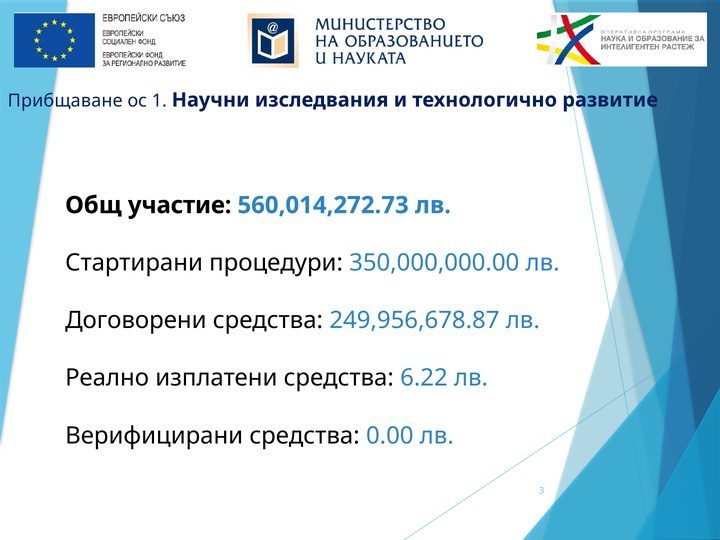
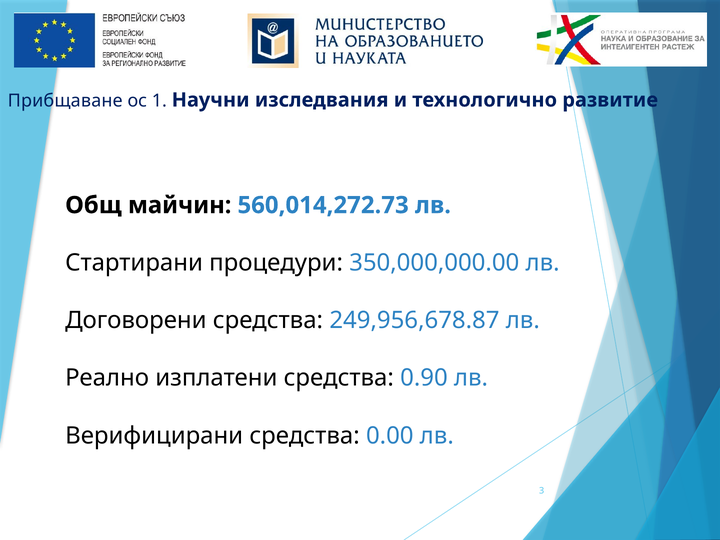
участие: участие -> майчин (180, 205)
6.22: 6.22 -> 0.90 (424, 378)
